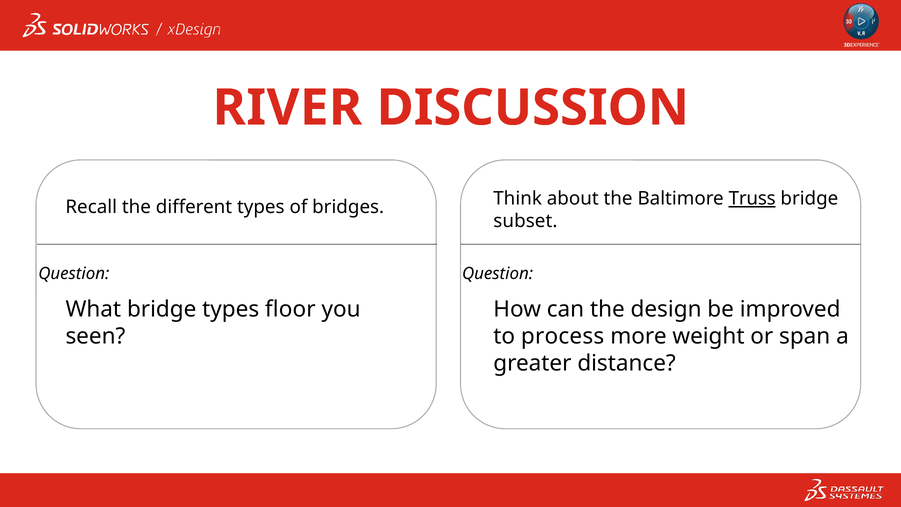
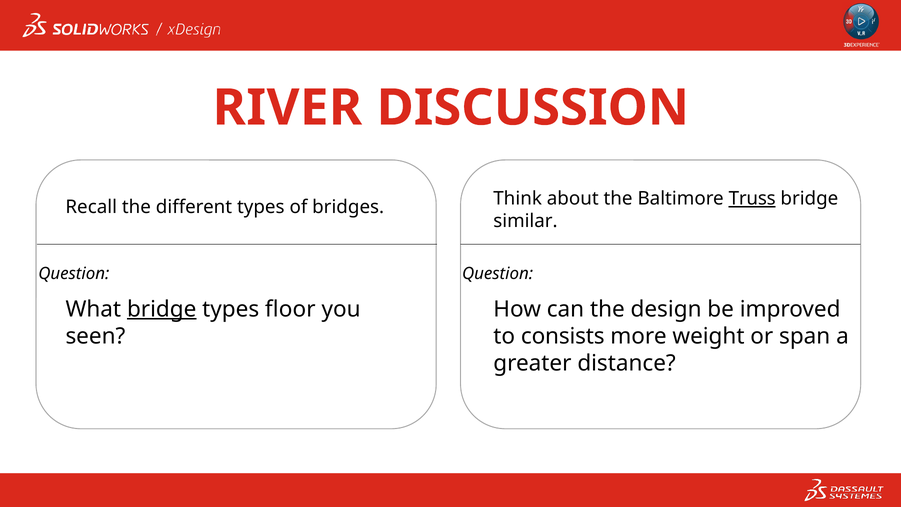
subset: subset -> similar (525, 221)
bridge underline: none -> present (162, 309)
process: process -> consists (563, 336)
